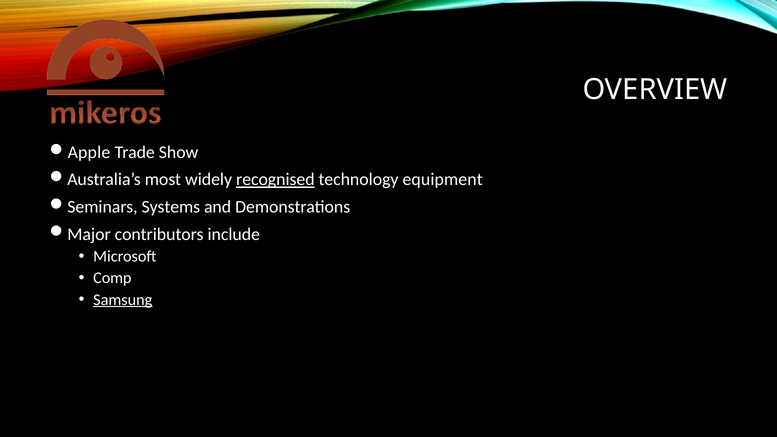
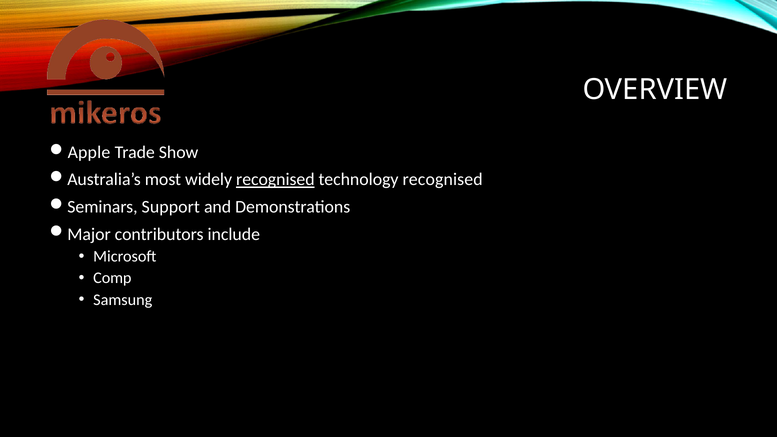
technology equipment: equipment -> recognised (443, 180)
Systems: Systems -> Support (171, 207)
Samsung underline: present -> none (123, 300)
